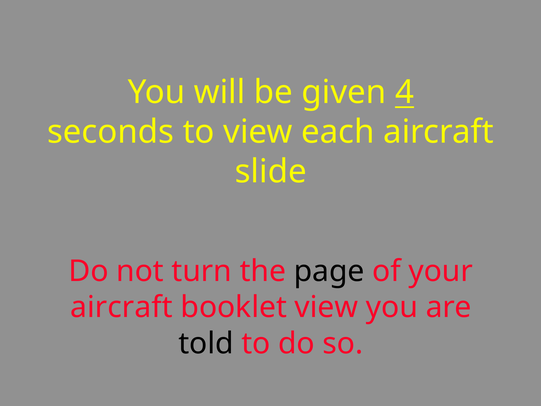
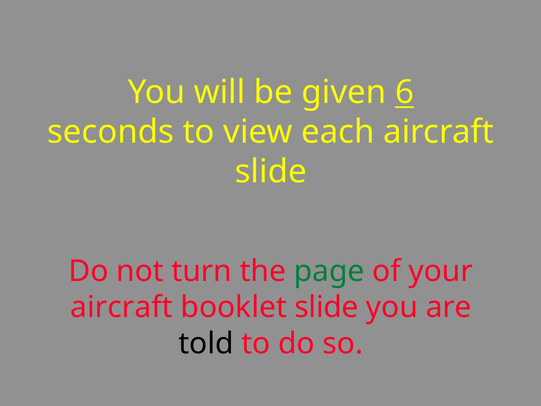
4: 4 -> 6 (405, 92)
page colour: black -> green (329, 271)
booklet view: view -> slide (327, 307)
